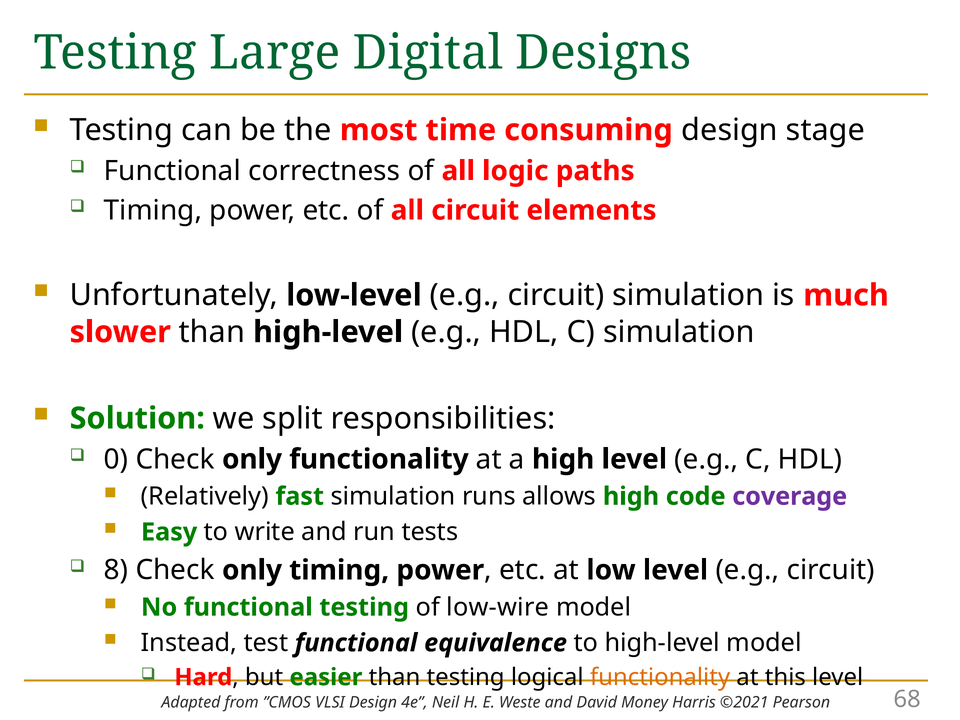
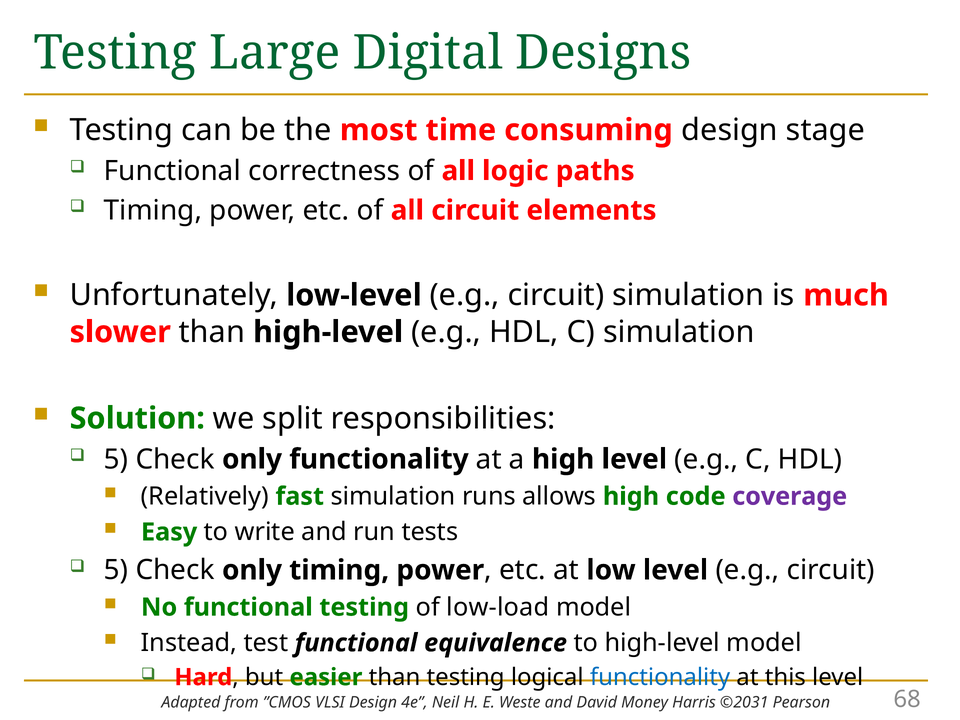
0: 0 -> 5 (116, 459)
8: 8 -> 5 (116, 570)
low-wire: low-wire -> low-load (498, 607)
functionality colour: orange -> blue (660, 677)
©2021: ©2021 -> ©2031 (744, 702)
